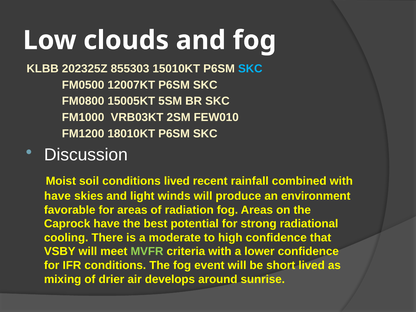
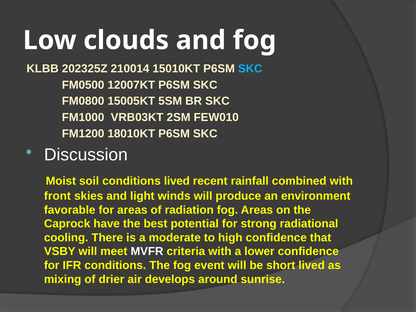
855303: 855303 -> 210014 (130, 69)
have: have -> front (57, 196)
MVFR colour: light green -> white (147, 252)
